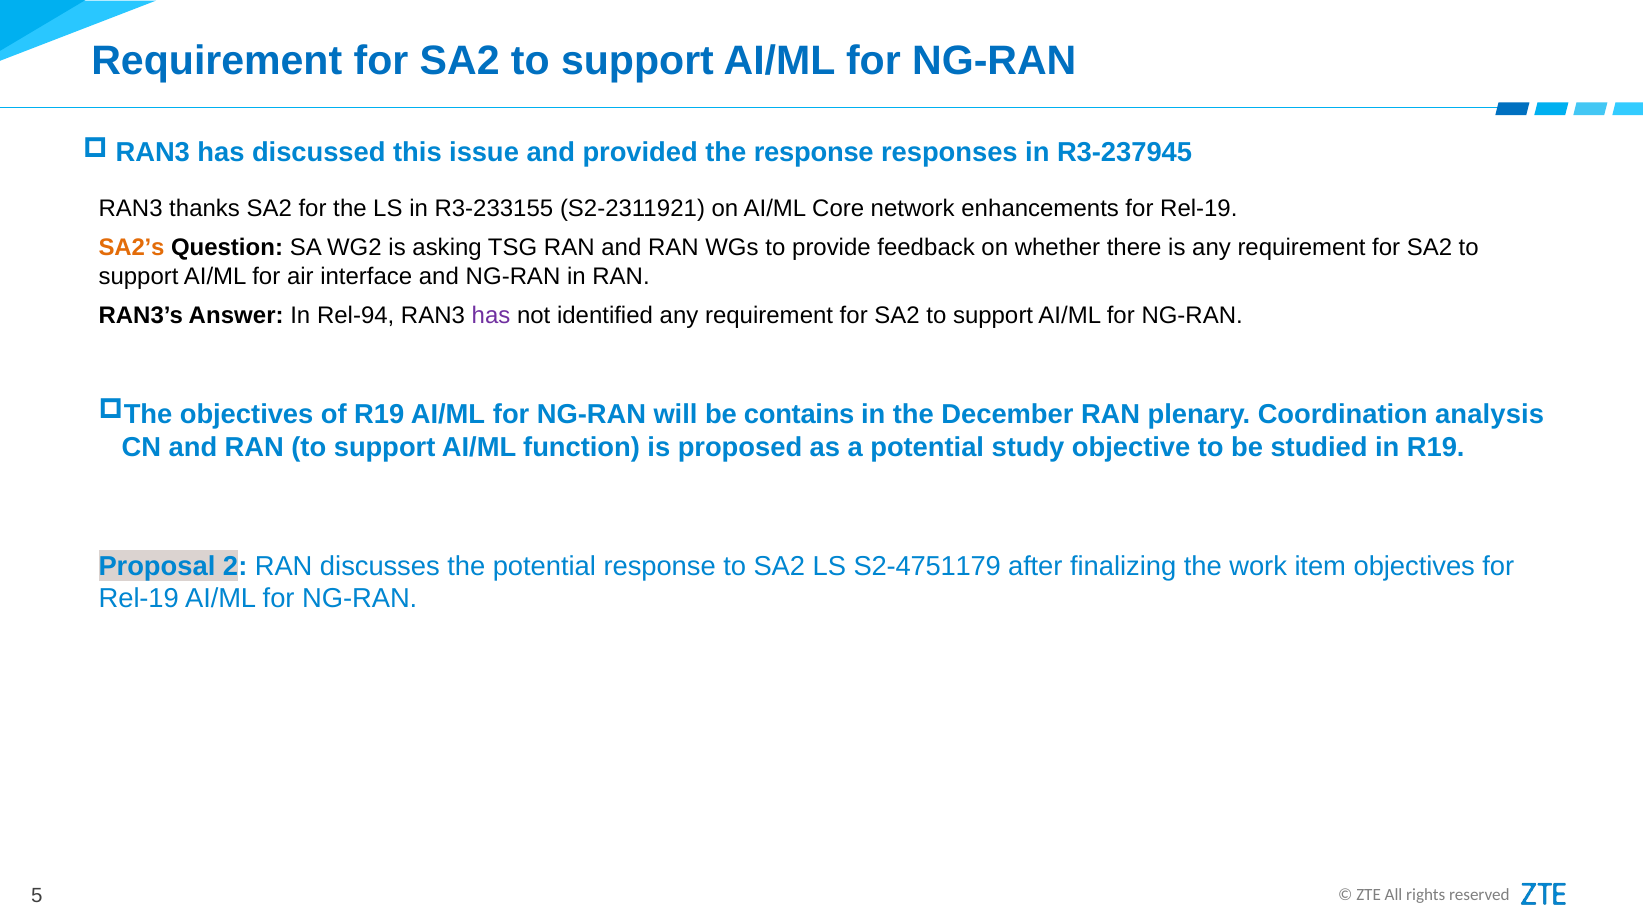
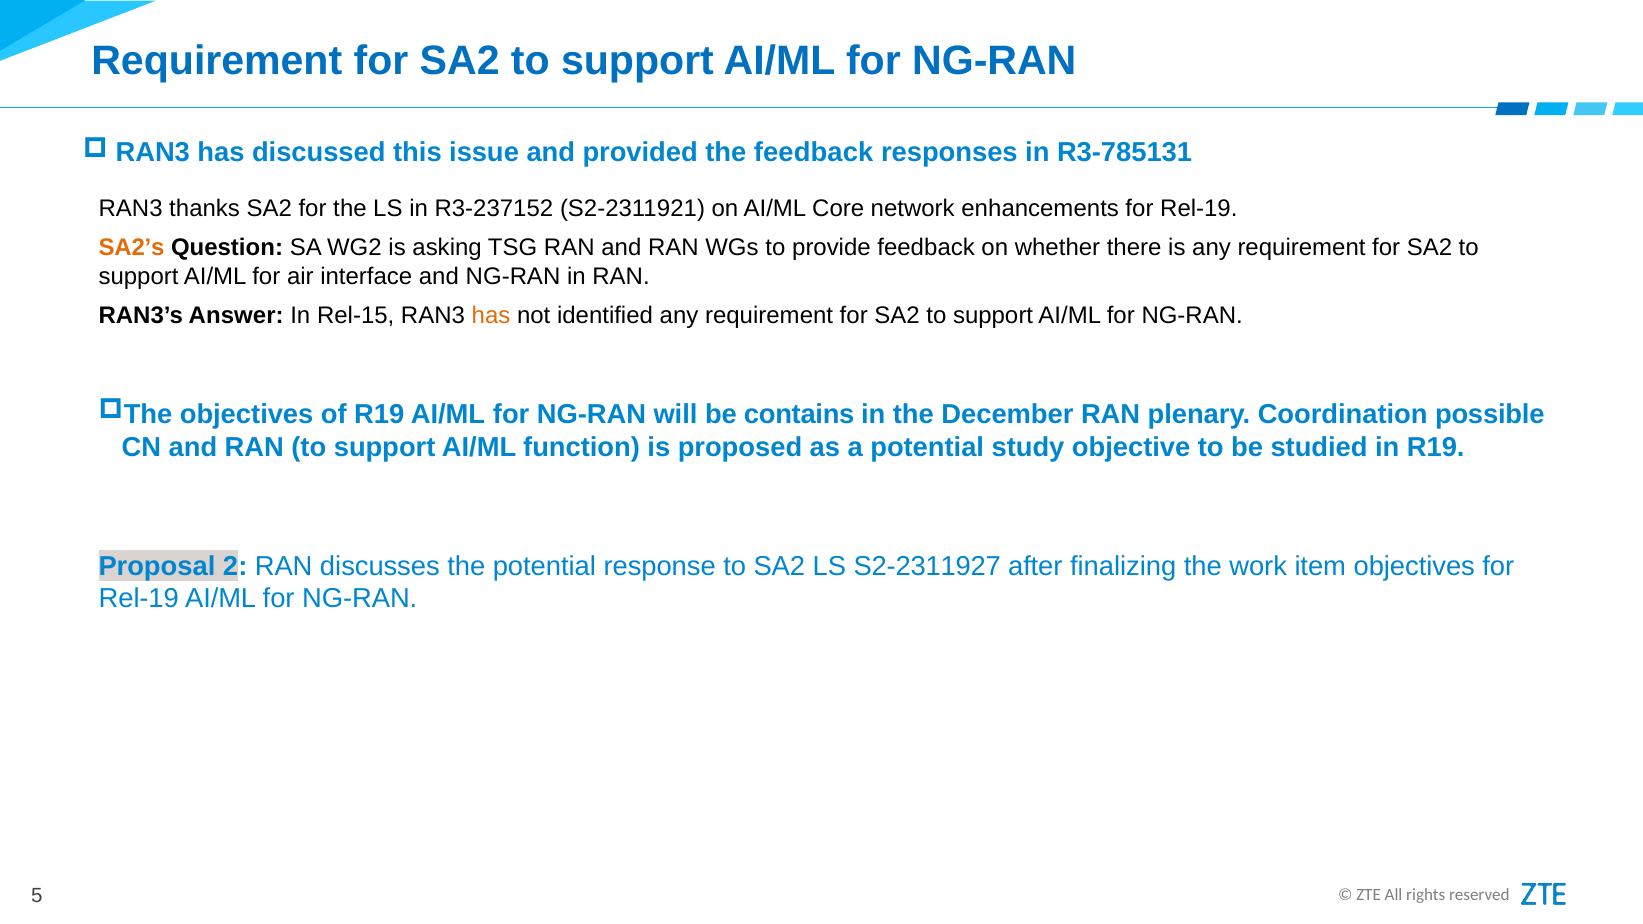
the response: response -> feedback (814, 153)
R3-237945: R3-237945 -> R3-785131 (1125, 153)
R3-233155: R3-233155 -> R3-237152 (494, 209)
Rel-94: Rel-94 -> Rel-15 (356, 315)
has colour: purple -> orange (491, 315)
analysis: analysis -> possible (1490, 414)
S2-4751179: S2-4751179 -> S2-2311927 (927, 566)
